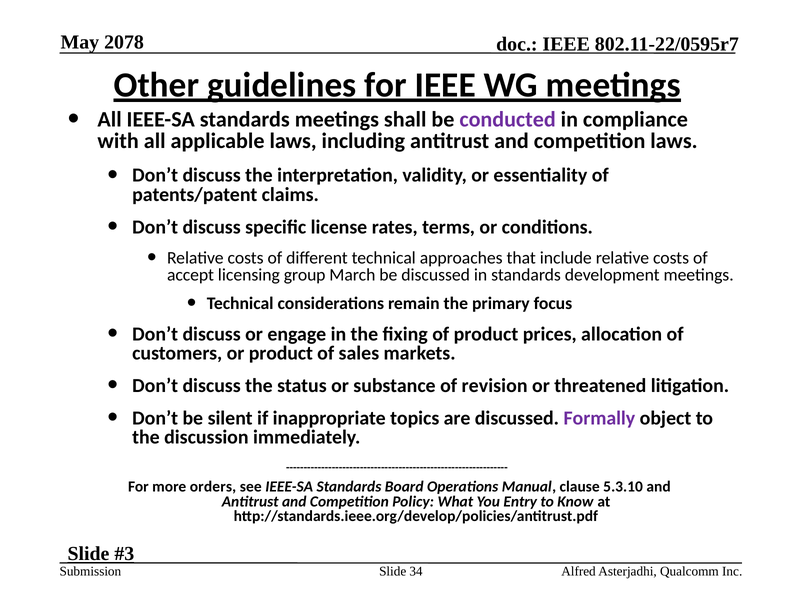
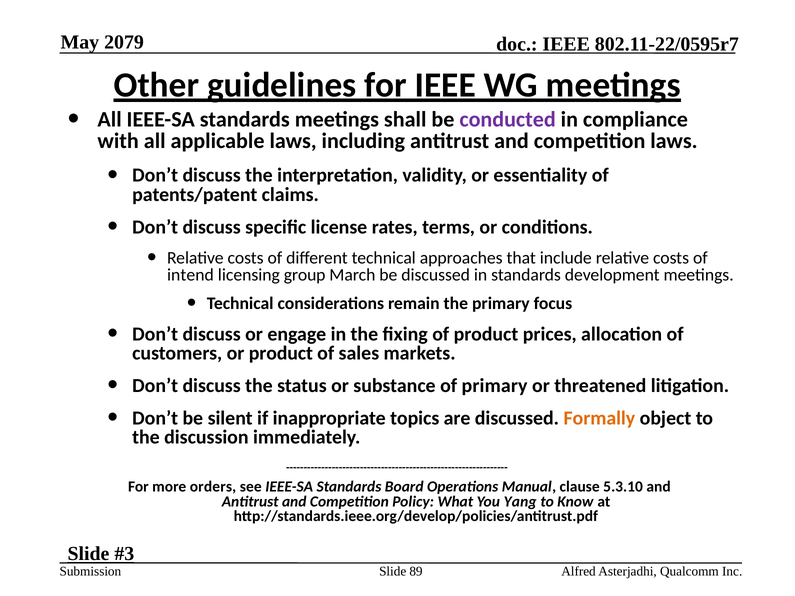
2078: 2078 -> 2079 (124, 42)
accept: accept -> intend (190, 275)
of revision: revision -> primary (495, 386)
Formally colour: purple -> orange (599, 418)
Entry: Entry -> Yang (520, 502)
34: 34 -> 89 (416, 572)
